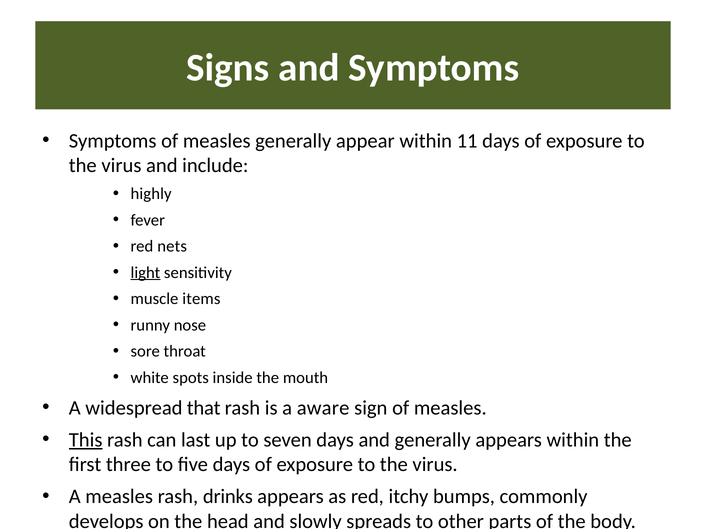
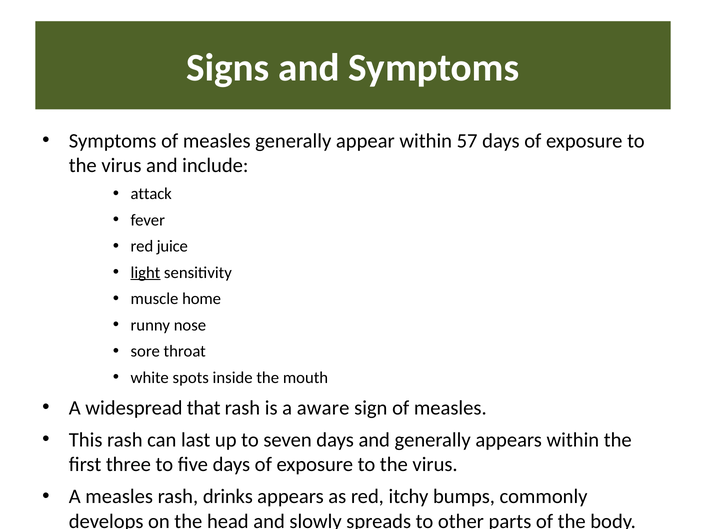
11: 11 -> 57 (467, 141)
highly: highly -> attack (151, 194)
nets: nets -> juice (172, 247)
items: items -> home (202, 299)
This underline: present -> none (86, 440)
